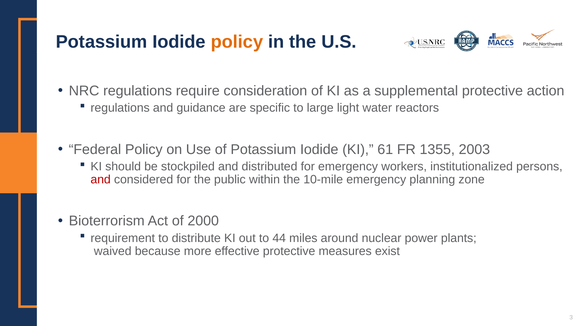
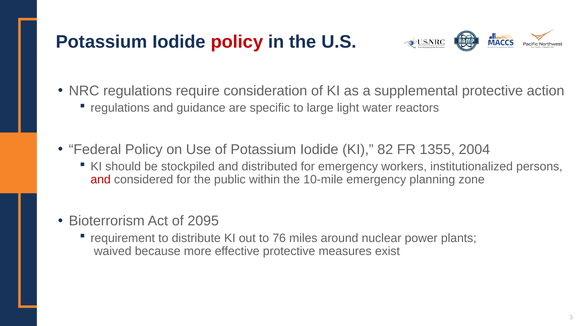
policy colour: orange -> red (237, 42)
61: 61 -> 82 (385, 149)
2003: 2003 -> 2004 (474, 149)
2000: 2000 -> 2095 (203, 221)
44: 44 -> 76 (279, 238)
